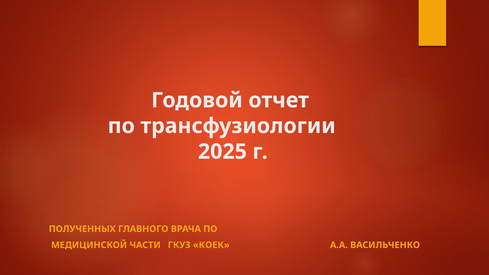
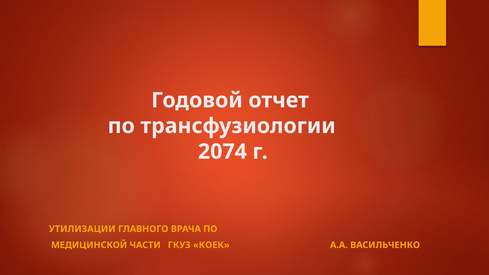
2025: 2025 -> 2074 (222, 152)
ПОЛУЧЕННЫХ: ПОЛУЧЕННЫХ -> УТИЛИЗАЦИИ (82, 229)
